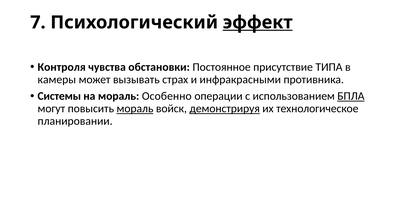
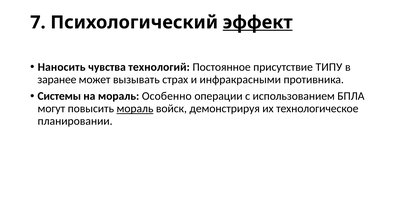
Контроля: Контроля -> Наносить (62, 67)
обстановки: обстановки -> технологий (159, 67)
ТИПА: ТИПА -> ТИПУ (329, 67)
камеры: камеры -> заранее (57, 79)
БПЛА underline: present -> none (351, 96)
демонстрируя underline: present -> none (225, 109)
